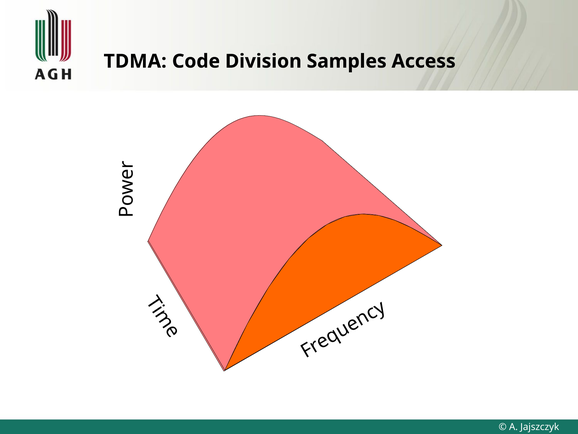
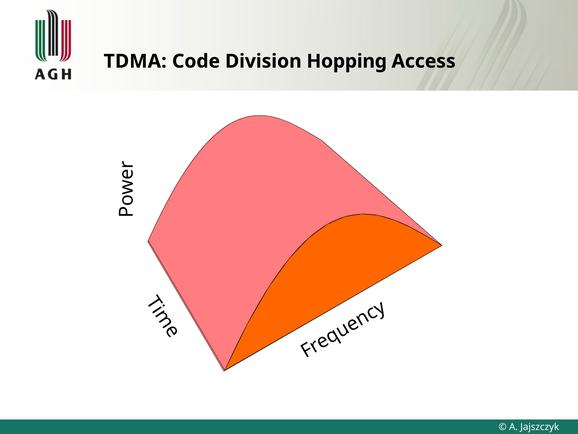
Samples: Samples -> Hopping (347, 61)
